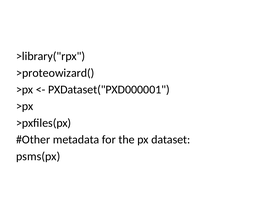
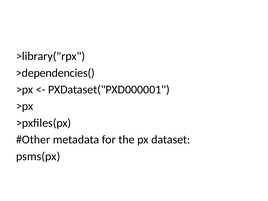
>proteowizard(: >proteowizard( -> >dependencies( (55, 73)
